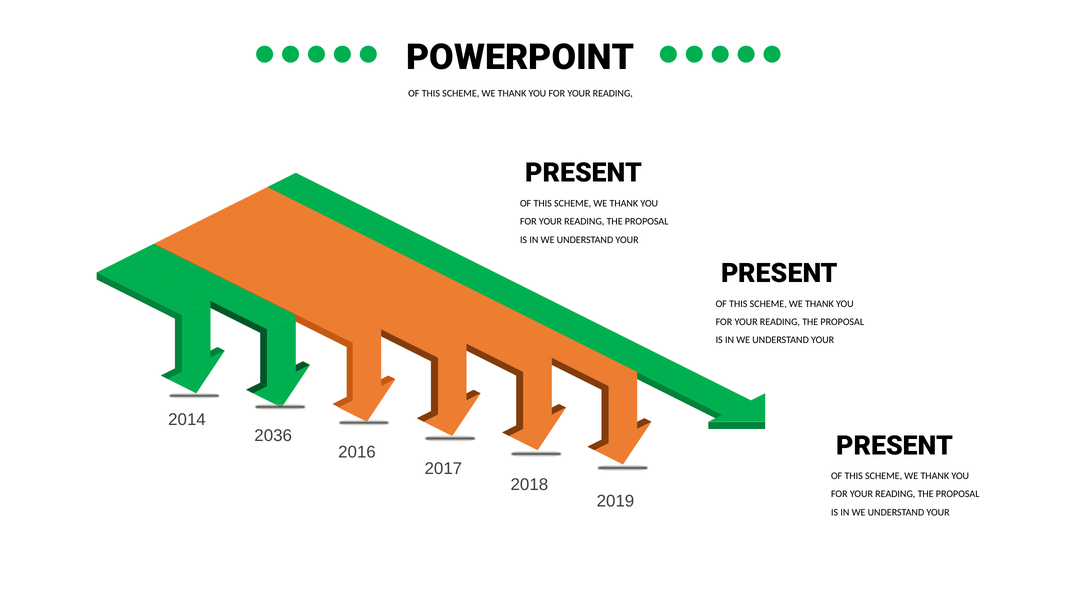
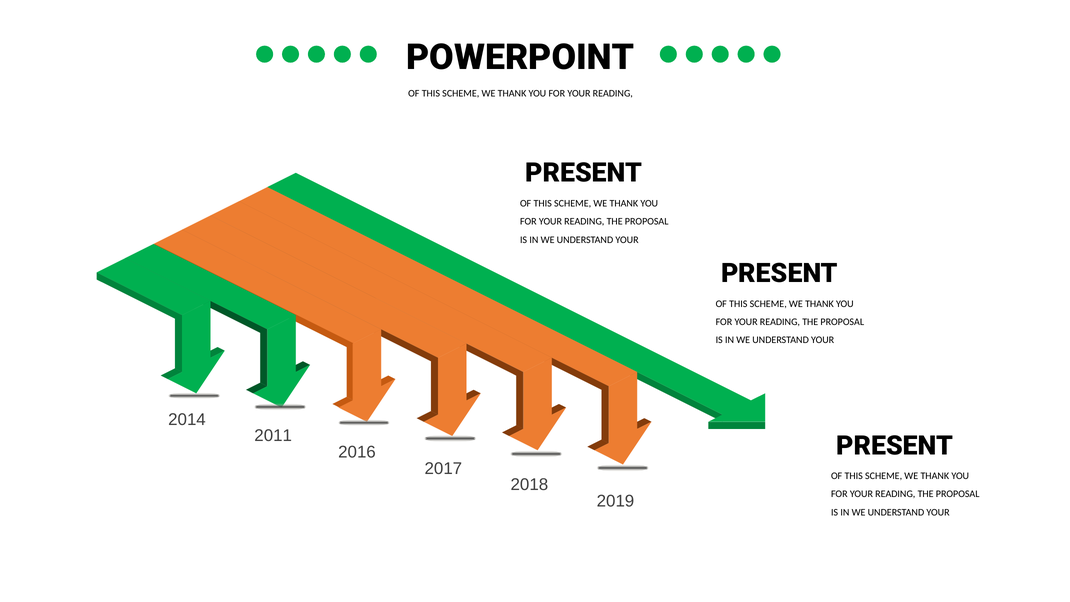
2036: 2036 -> 2011 (273, 436)
